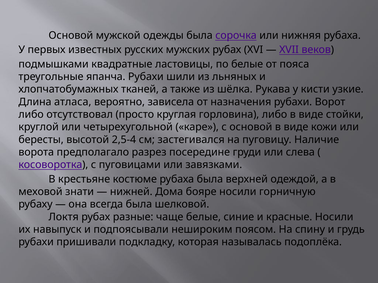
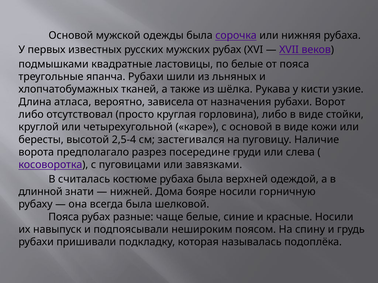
крестьяне: крестьяне -> считалась (84, 179)
меховой: меховой -> длинной (41, 192)
Локтя: Локтя -> Пояса (64, 217)
